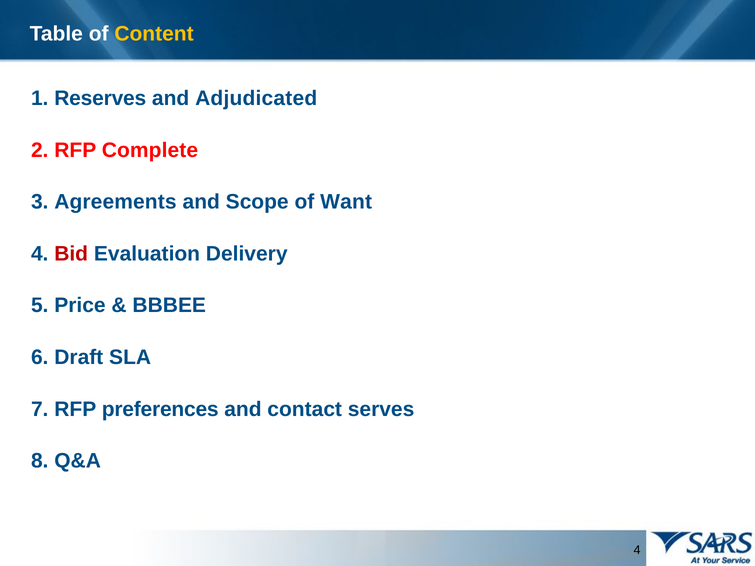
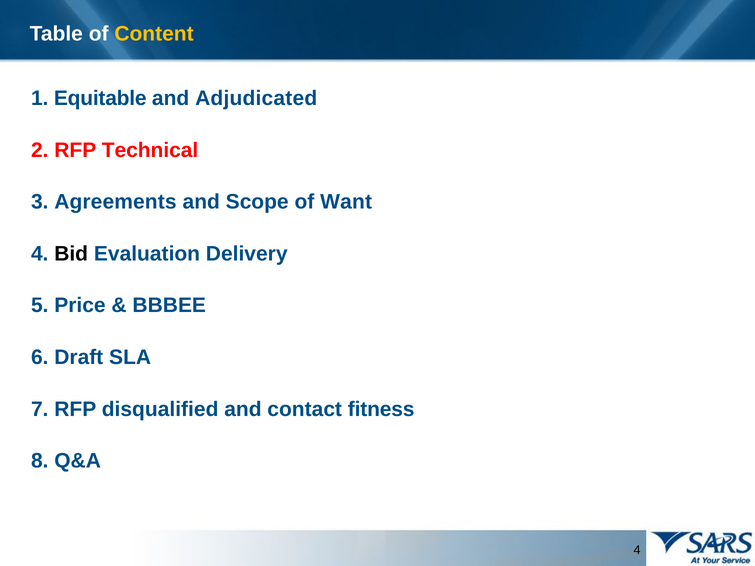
Reserves: Reserves -> Equitable (100, 98)
Complete: Complete -> Technical (150, 150)
Bid colour: red -> black (71, 254)
preferences: preferences -> disqualified (160, 409)
serves: serves -> fitness (381, 409)
